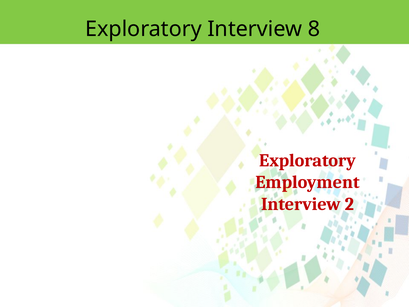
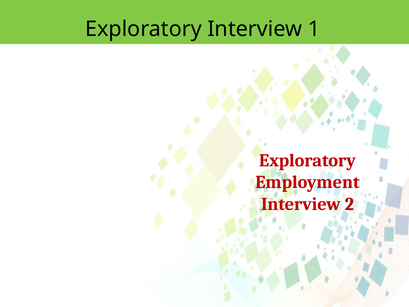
8: 8 -> 1 (314, 29)
